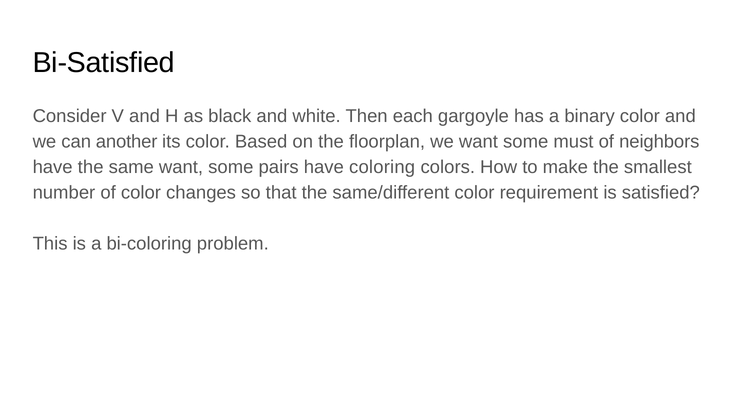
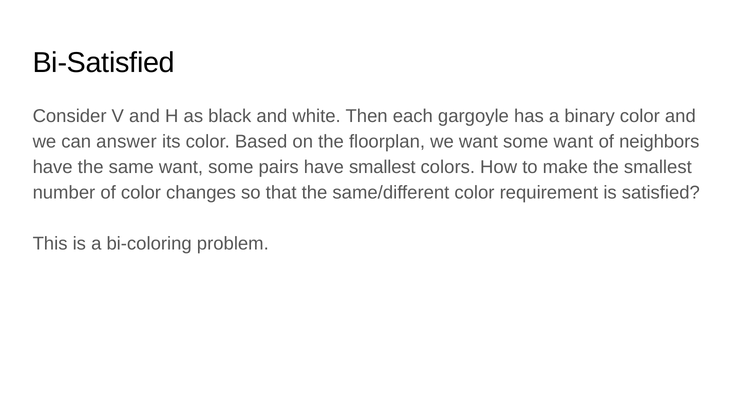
another: another -> answer (126, 142)
some must: must -> want (573, 142)
have coloring: coloring -> smallest (382, 167)
